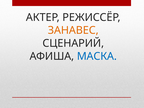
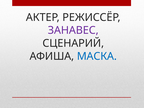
ЗАНАВЕС colour: orange -> purple (73, 30)
